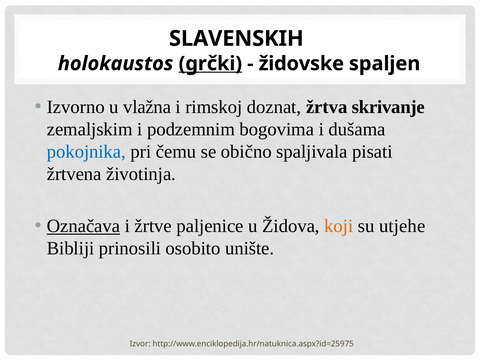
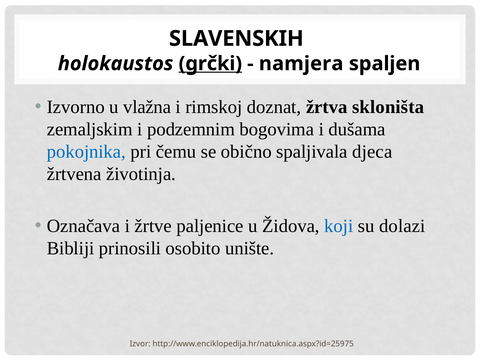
židovske: židovske -> namjera (301, 64)
skrivanje: skrivanje -> skloništa (388, 107)
pisati: pisati -> djeca (372, 152)
Označava underline: present -> none (83, 226)
koji colour: orange -> blue (339, 226)
utjehe: utjehe -> dolazi (402, 226)
